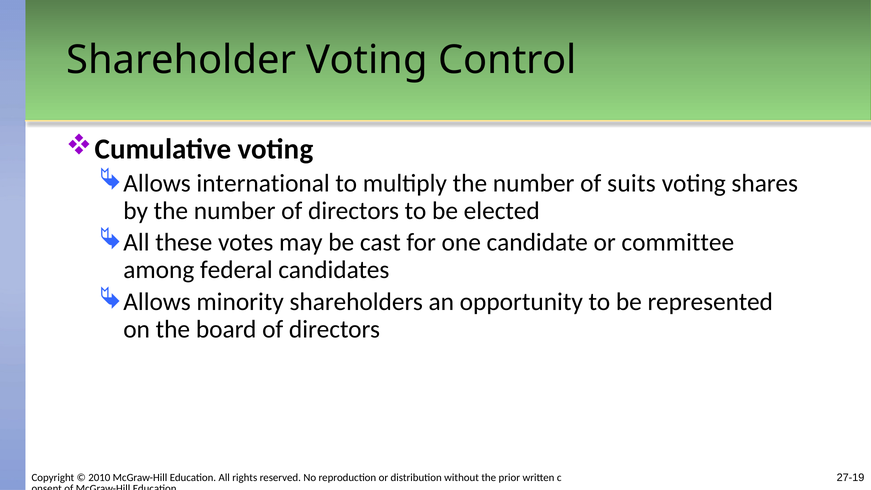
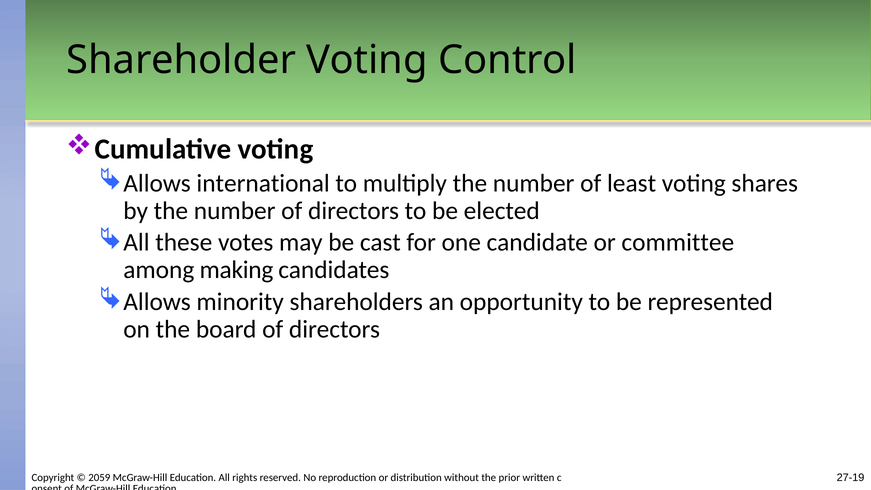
suits: suits -> least (632, 183)
federal: federal -> making (236, 270)
2010: 2010 -> 2059 (99, 478)
